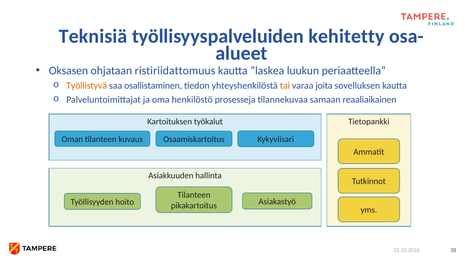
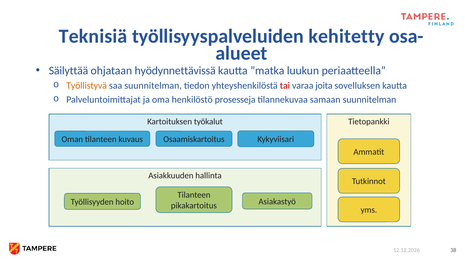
Oksasen: Oksasen -> Säilyttää (68, 70)
ristiriidattomuus: ristiriidattomuus -> hyödynnettävissä (175, 70)
”laskea: ”laskea -> ”matka (267, 70)
saa osallistaminen: osallistaminen -> suunnitelman (153, 86)
tai colour: orange -> red (285, 86)
samaan reaaliaikainen: reaaliaikainen -> suunnitelman (369, 100)
